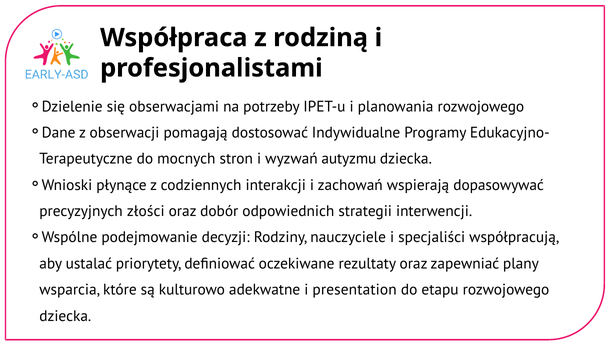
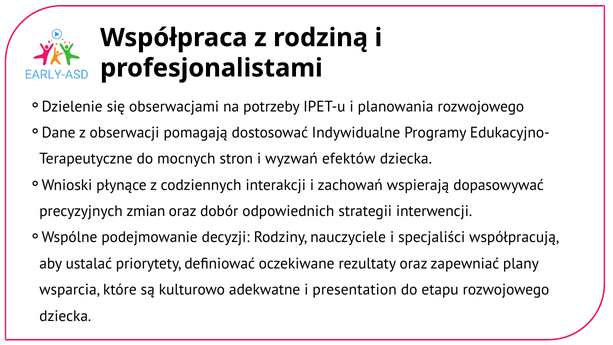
autyzmu: autyzmu -> efektów (349, 159)
złości: złości -> zmian (146, 211)
